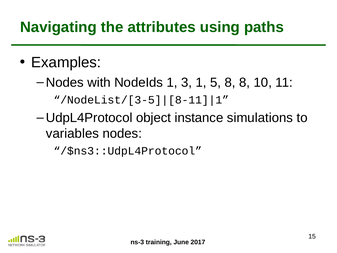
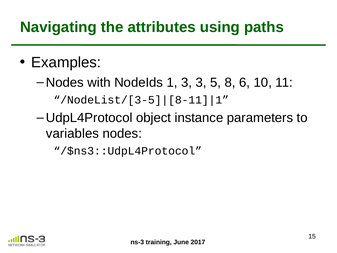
3 1: 1 -> 3 (201, 82)
8 8: 8 -> 6 (245, 82)
simulations: simulations -> parameters (260, 118)
